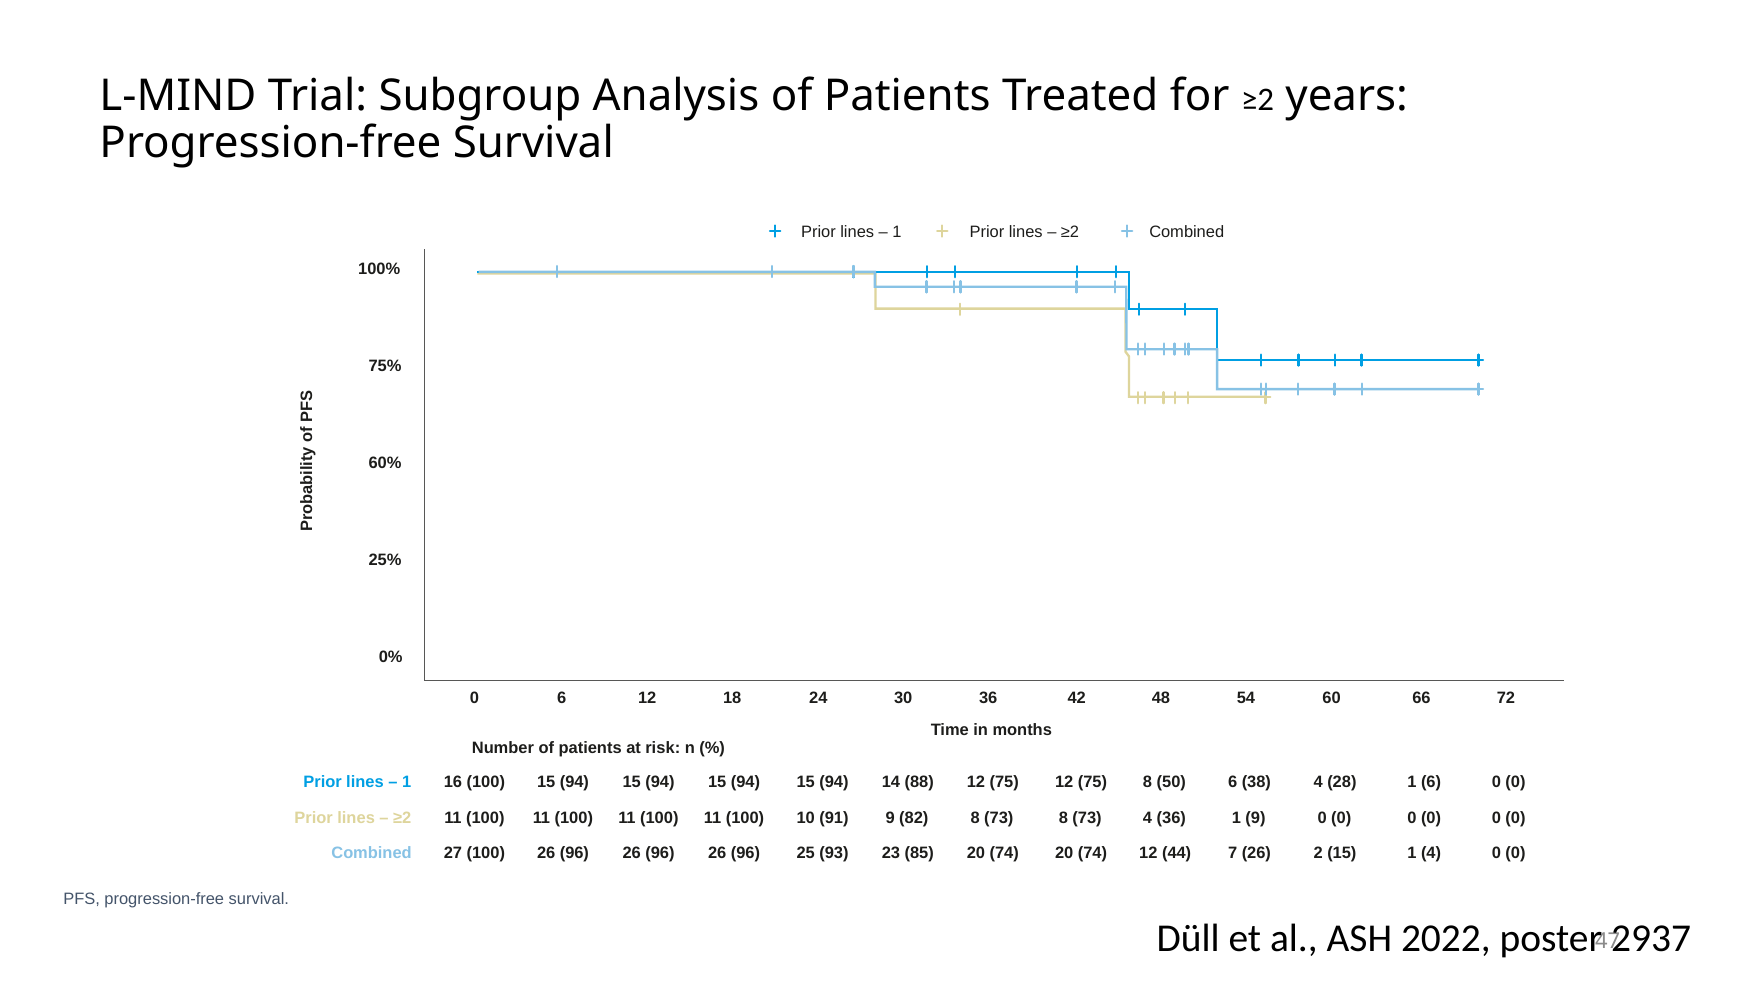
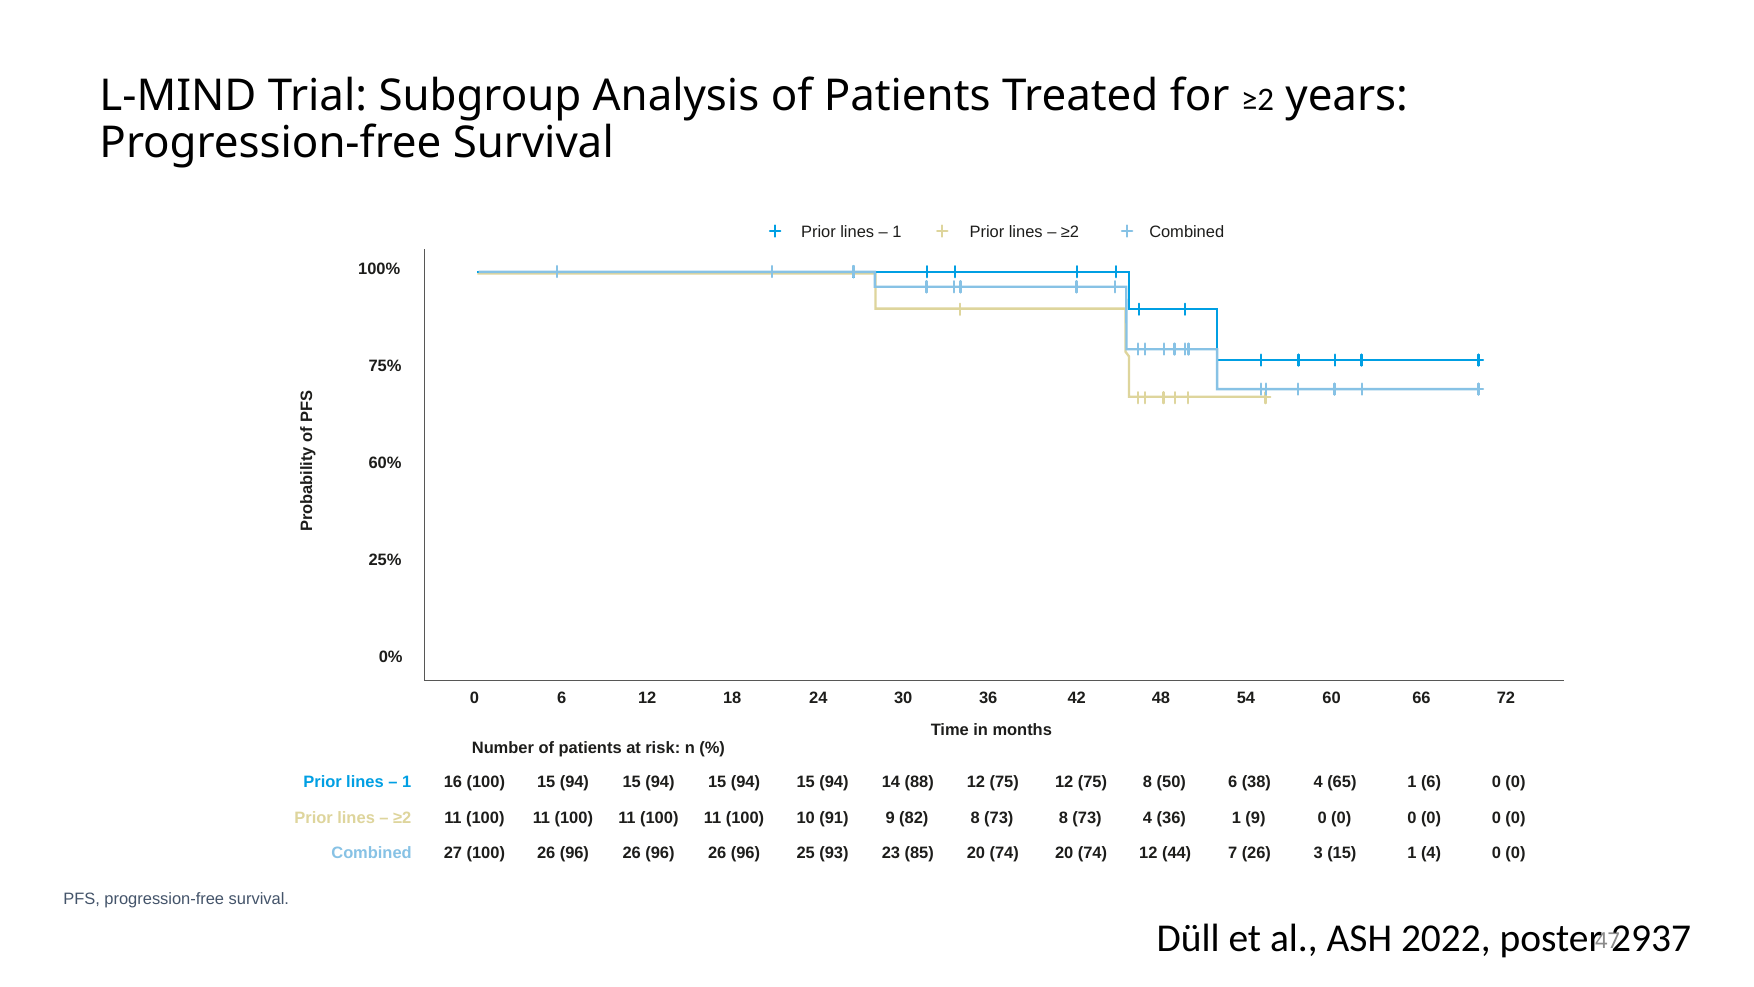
28: 28 -> 65 (1342, 782)
2: 2 -> 3 (1318, 853)
